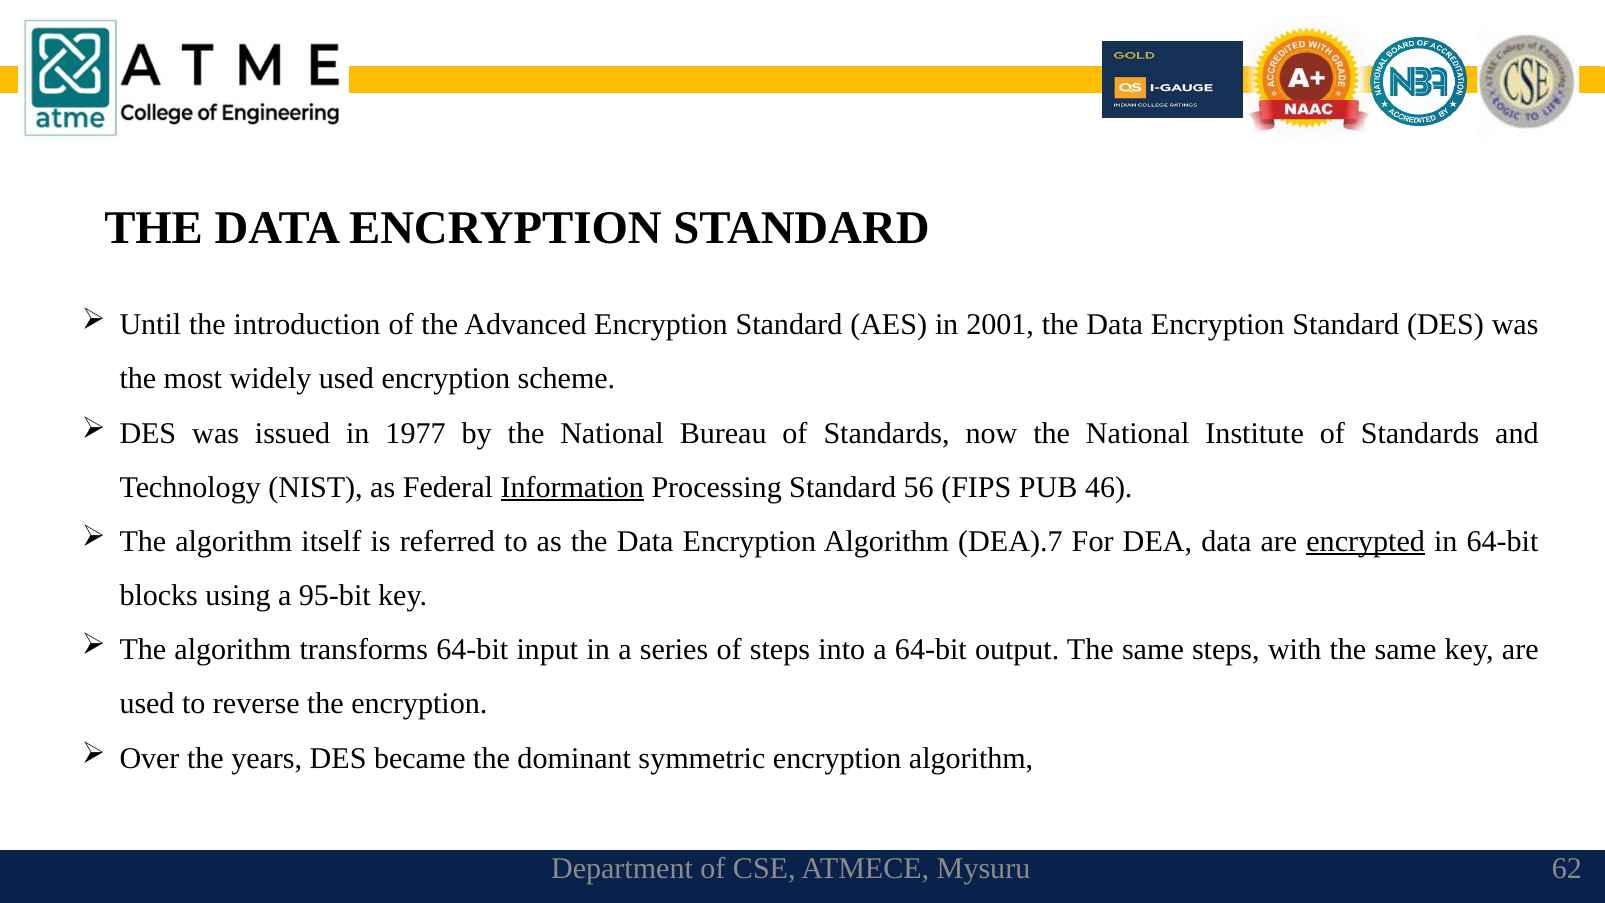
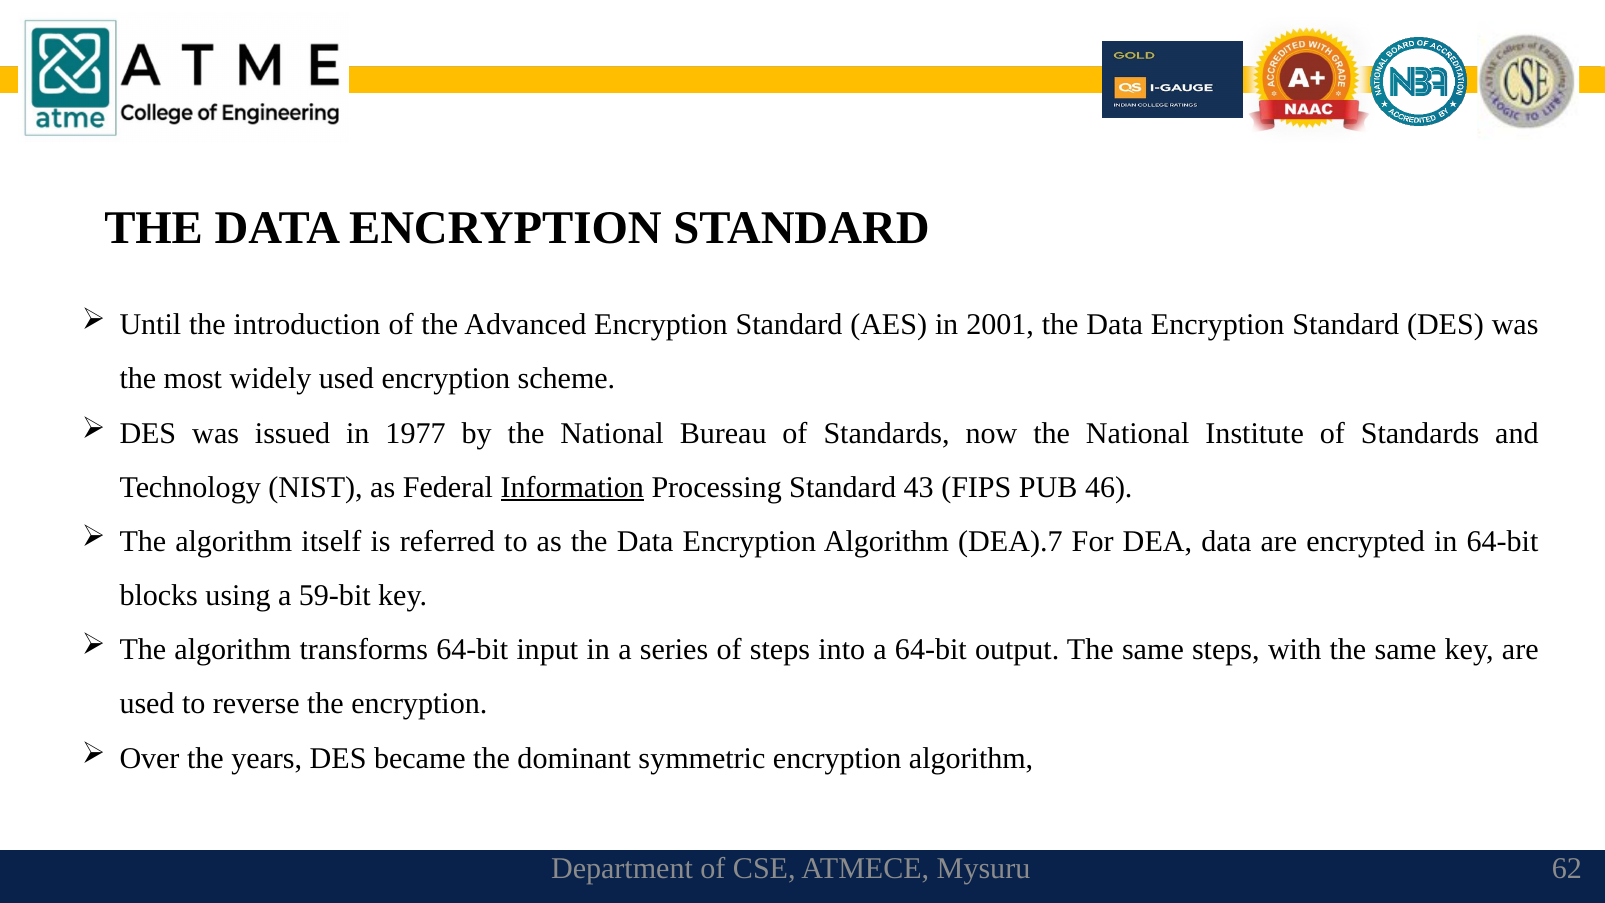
56: 56 -> 43 (919, 487)
encrypted underline: present -> none (1366, 541)
95-bit: 95-bit -> 59-bit (335, 595)
